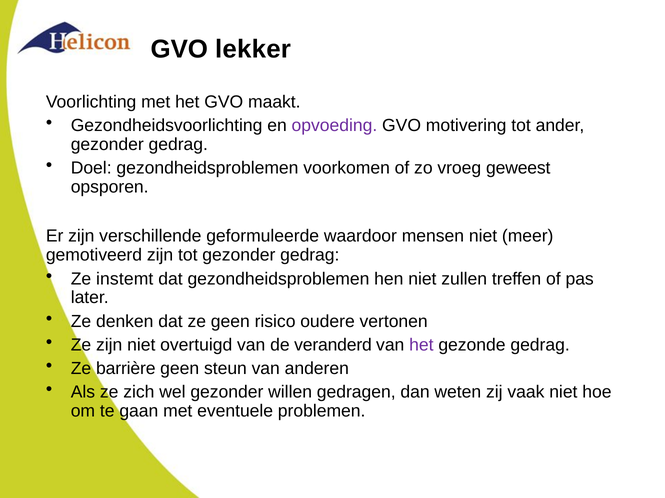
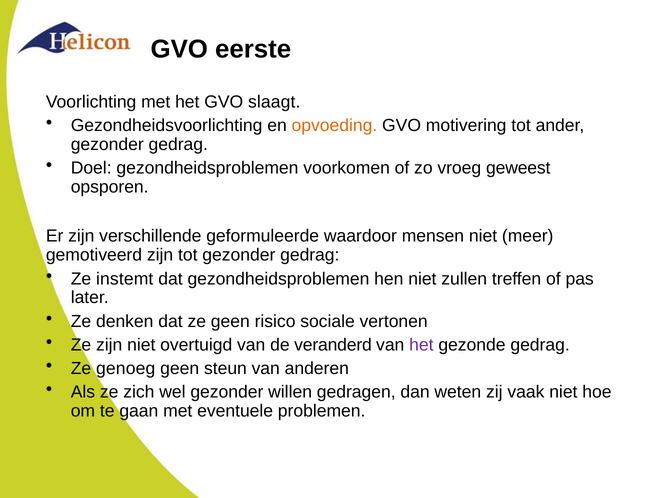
lekker: lekker -> eerste (253, 50)
maakt: maakt -> slaagt (274, 102)
opvoeding colour: purple -> orange (334, 126)
oudere: oudere -> sociale (328, 322)
barrière: barrière -> genoeg (126, 369)
